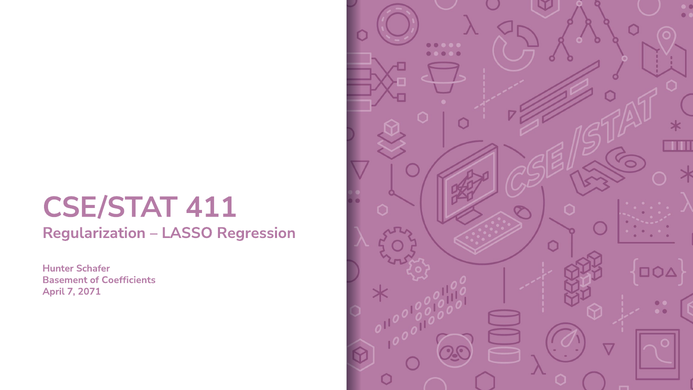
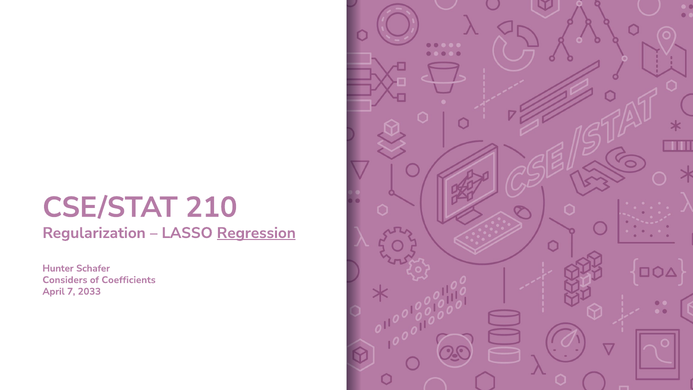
411: 411 -> 210 (211, 207)
Regression underline: none -> present (256, 233)
Basement: Basement -> Considers (65, 280)
2071: 2071 -> 2033 (89, 291)
